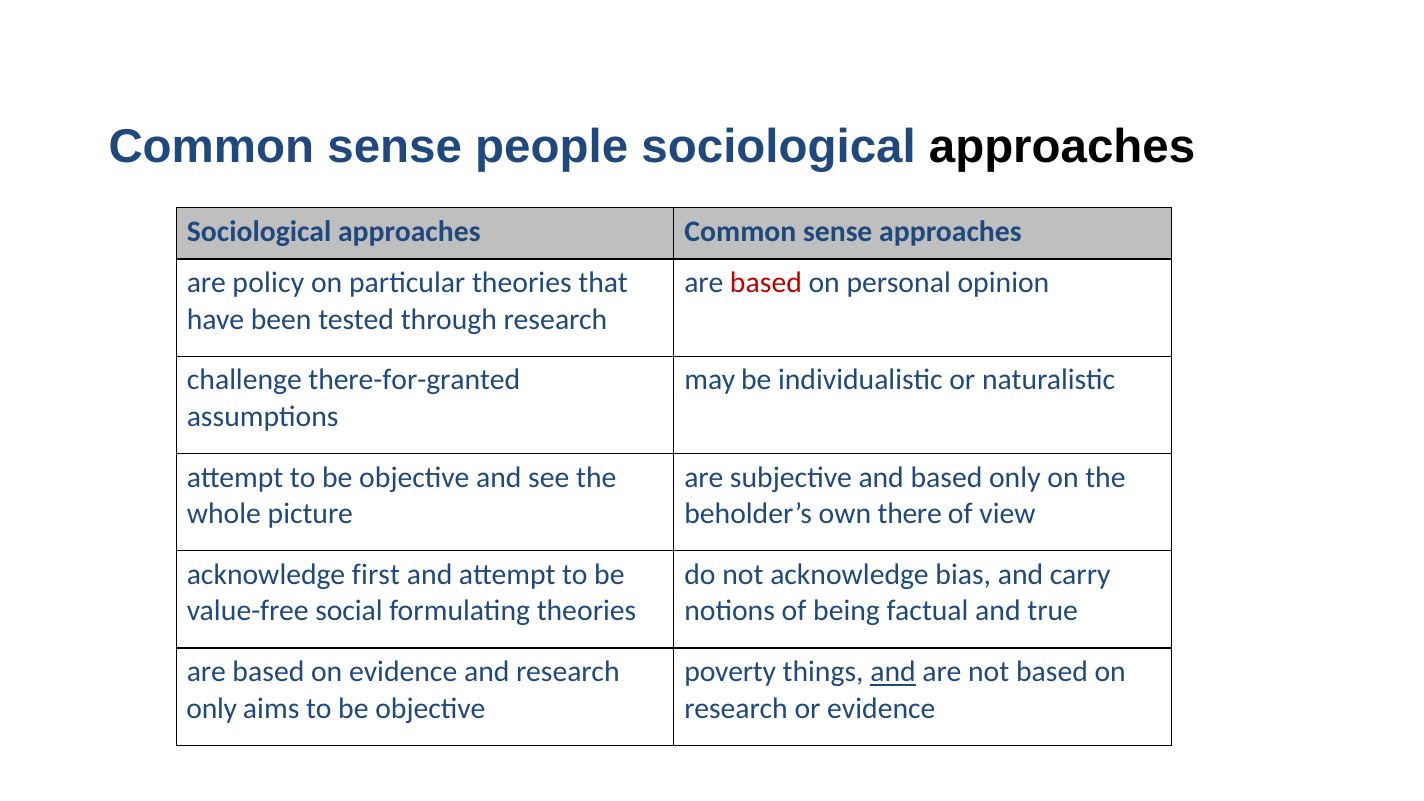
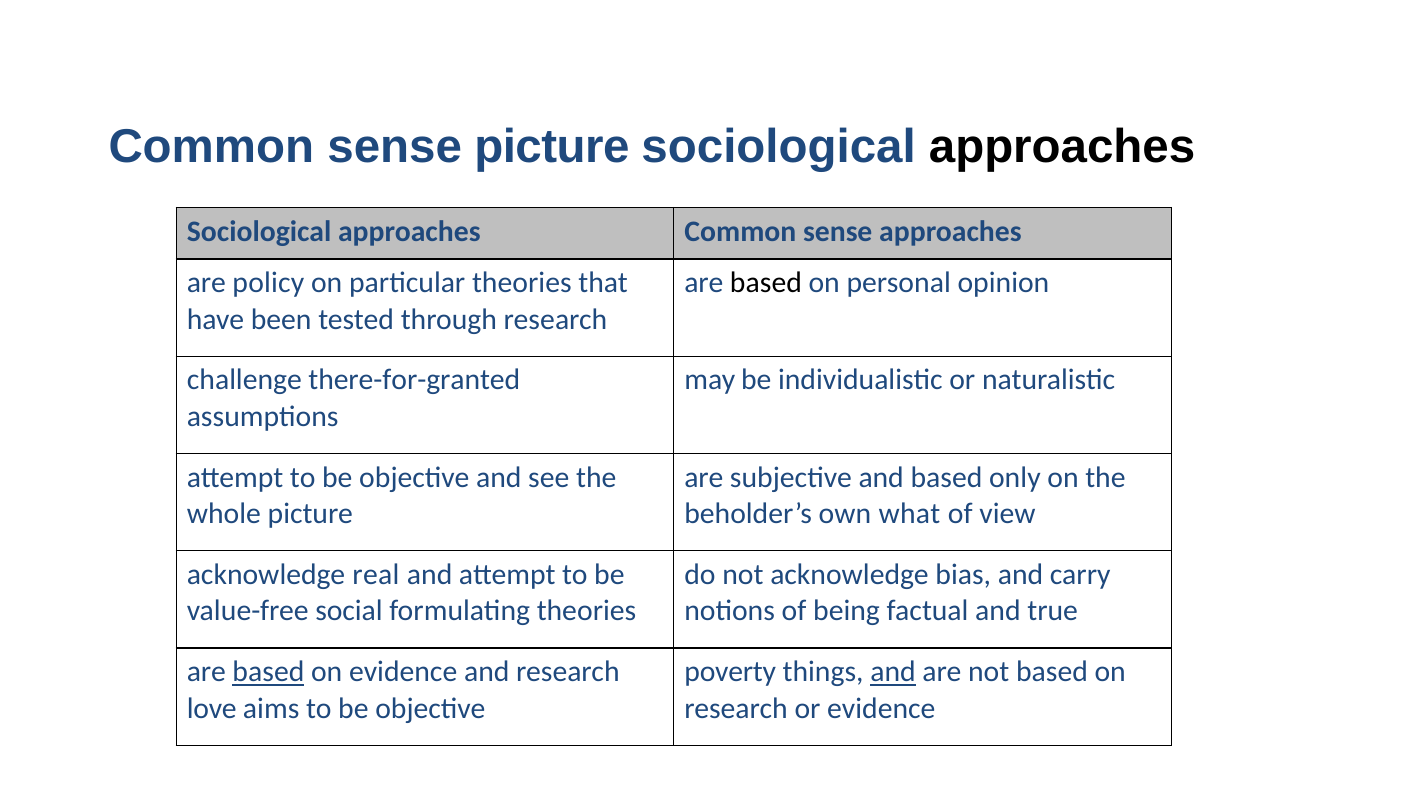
sense people: people -> picture (552, 146)
based colour: red -> black (766, 283)
there: there -> what (909, 514)
first: first -> real (376, 575)
based underline: none -> present (268, 672)
only: only -> love (212, 708)
